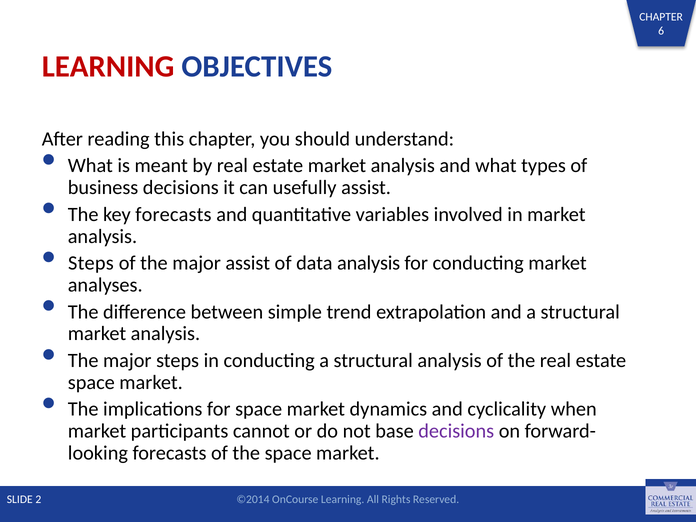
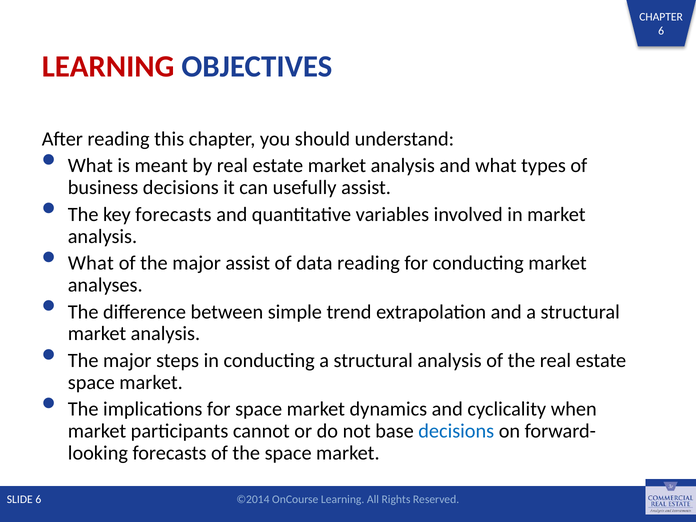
Steps: Steps -> What (91, 263)
data analysis: analysis -> reading (369, 263)
decisions colour: purple -> blue (456, 431)
SLIDE 2: 2 -> 6 (38, 500)
